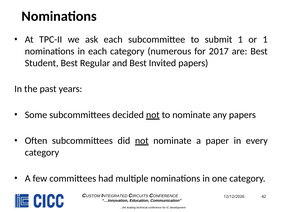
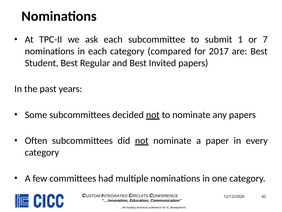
or 1: 1 -> 7 (265, 39)
numerous: numerous -> compared (169, 51)
